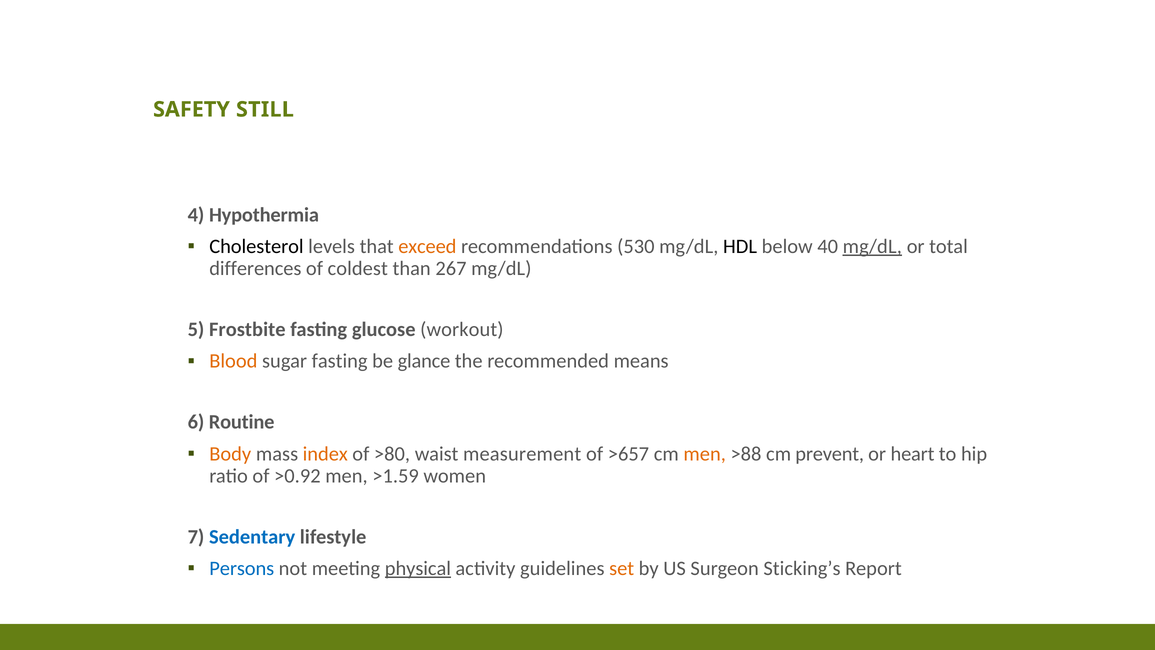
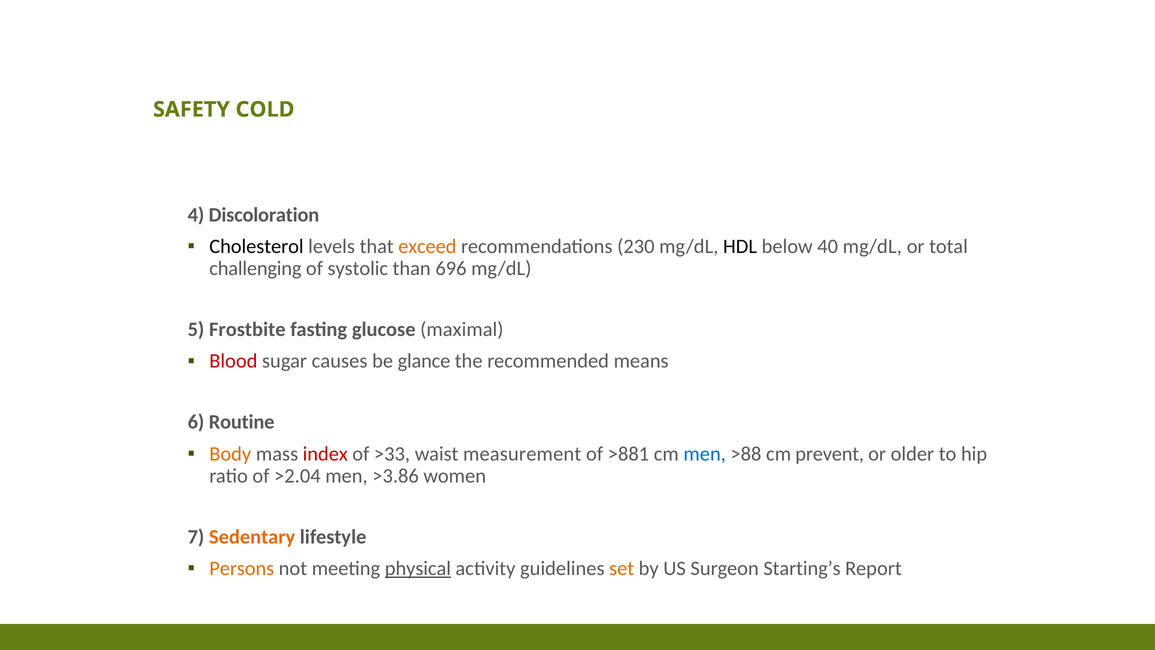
STILL: STILL -> COLD (265, 109)
Hypothermia: Hypothermia -> Discoloration (264, 215)
530: 530 -> 230 (636, 246)
mg/dL underline: present -> none (872, 246)
differences: differences -> challenging (255, 269)
coldest: coldest -> systolic (358, 269)
267: 267 -> 696 (451, 269)
workout: workout -> maximal (462, 329)
Blood colour: orange -> red (233, 361)
sugar fasting: fasting -> causes (340, 361)
index colour: orange -> red (325, 454)
>80: >80 -> >33 (392, 454)
>657: >657 -> >881 (628, 454)
men colour: orange -> blue (705, 454)
heart: heart -> older (912, 454)
>0.92: >0.92 -> >2.04 (297, 476)
>1.59: >1.59 -> >3.86 (396, 476)
Sedentary colour: blue -> orange (252, 536)
Persons colour: blue -> orange (242, 568)
Sticking’s: Sticking’s -> Starting’s (802, 568)
